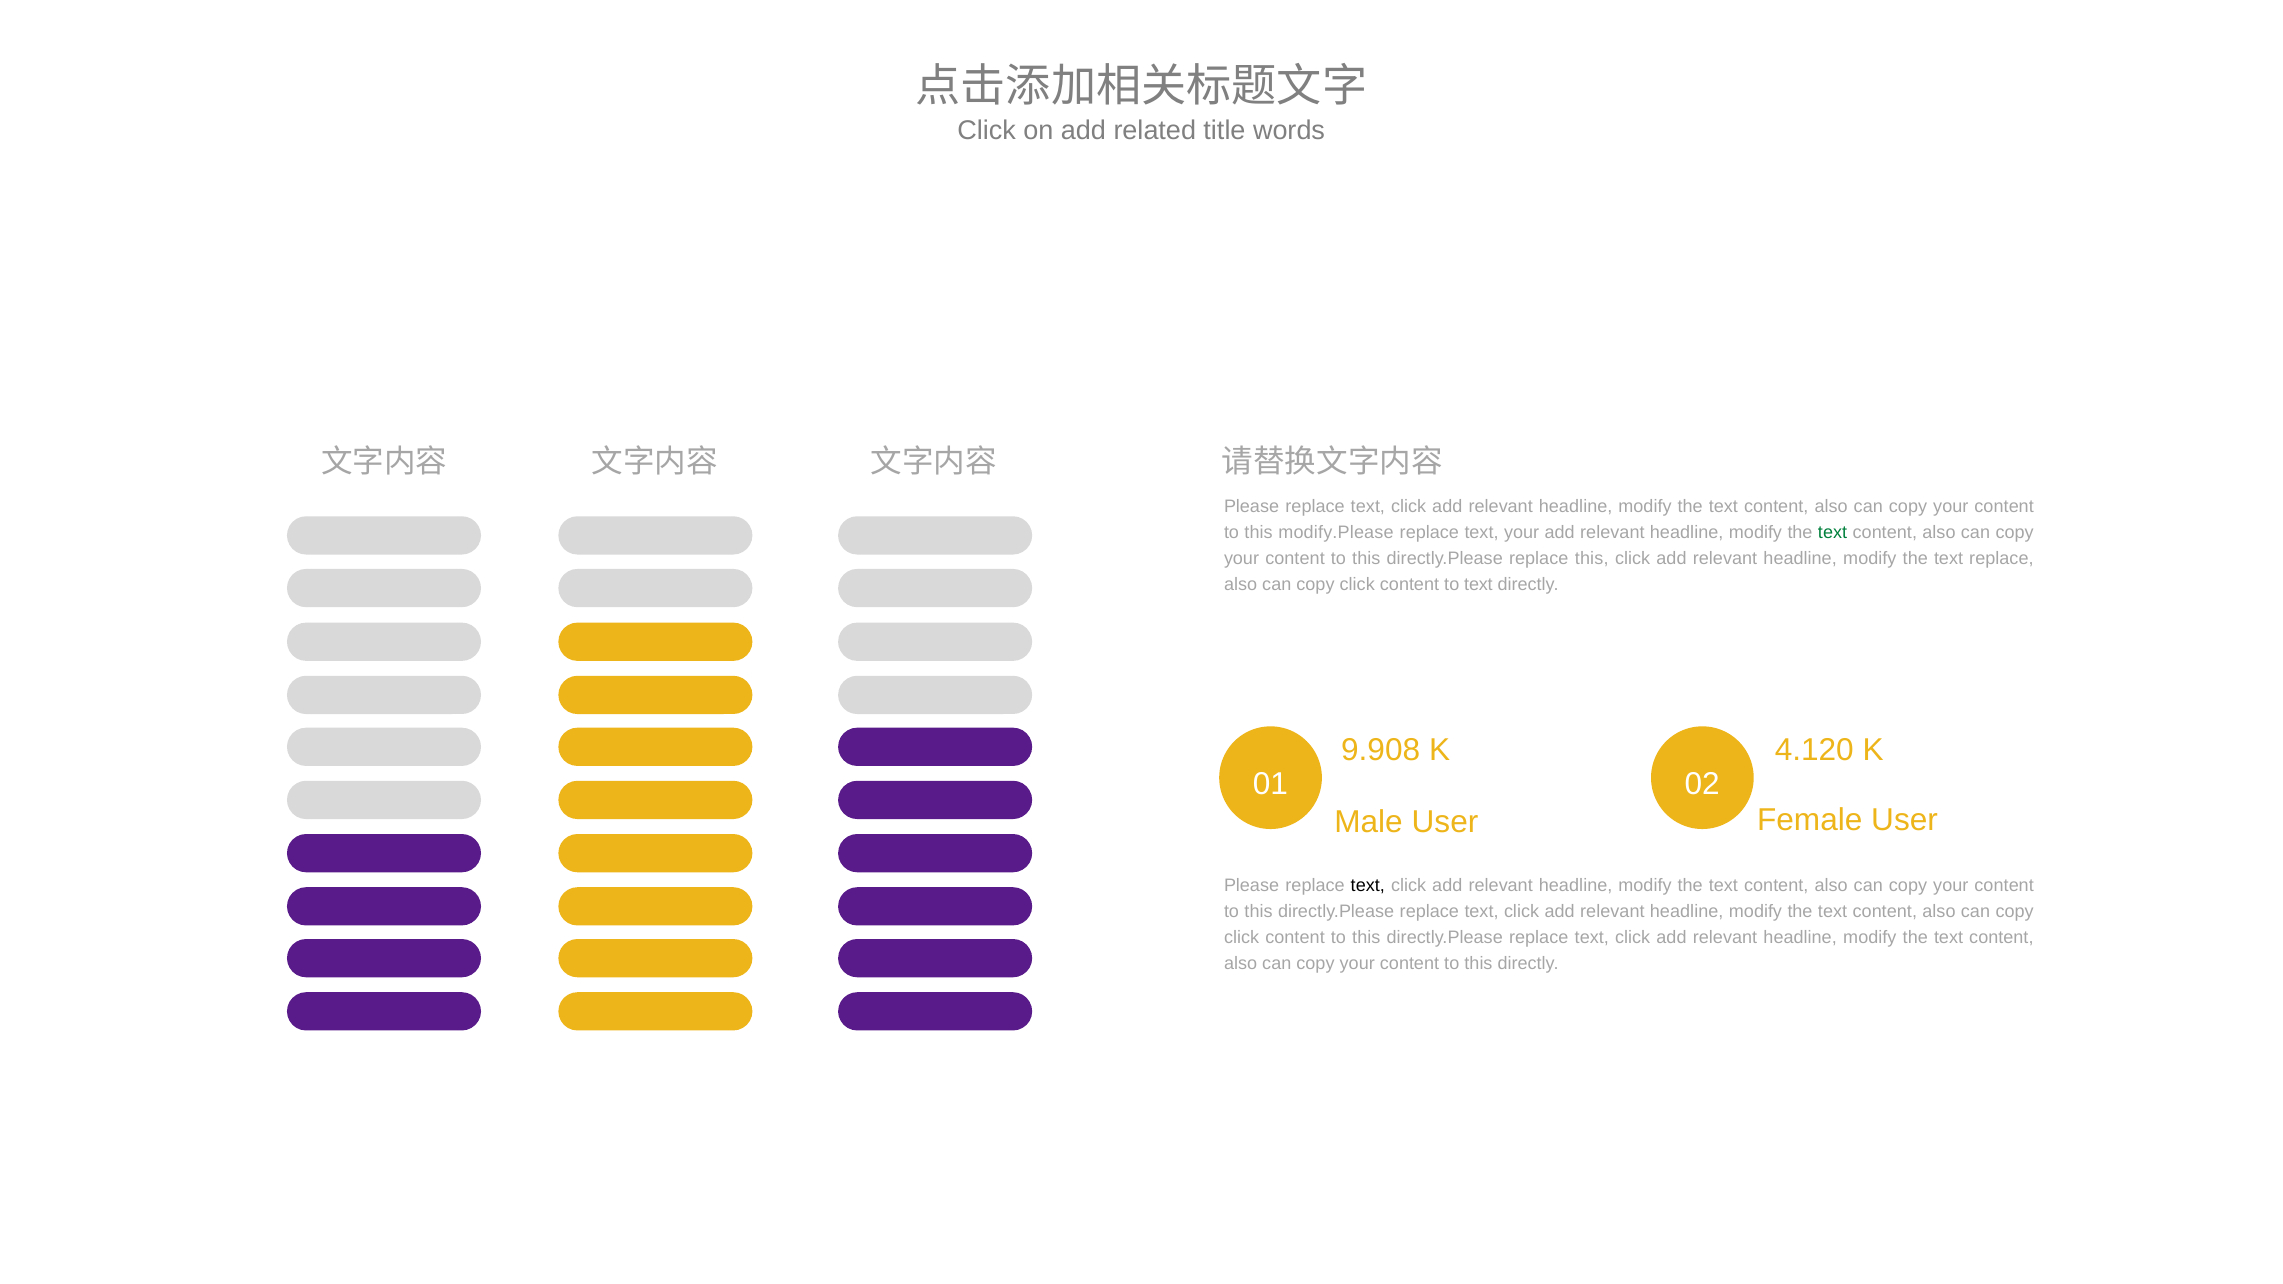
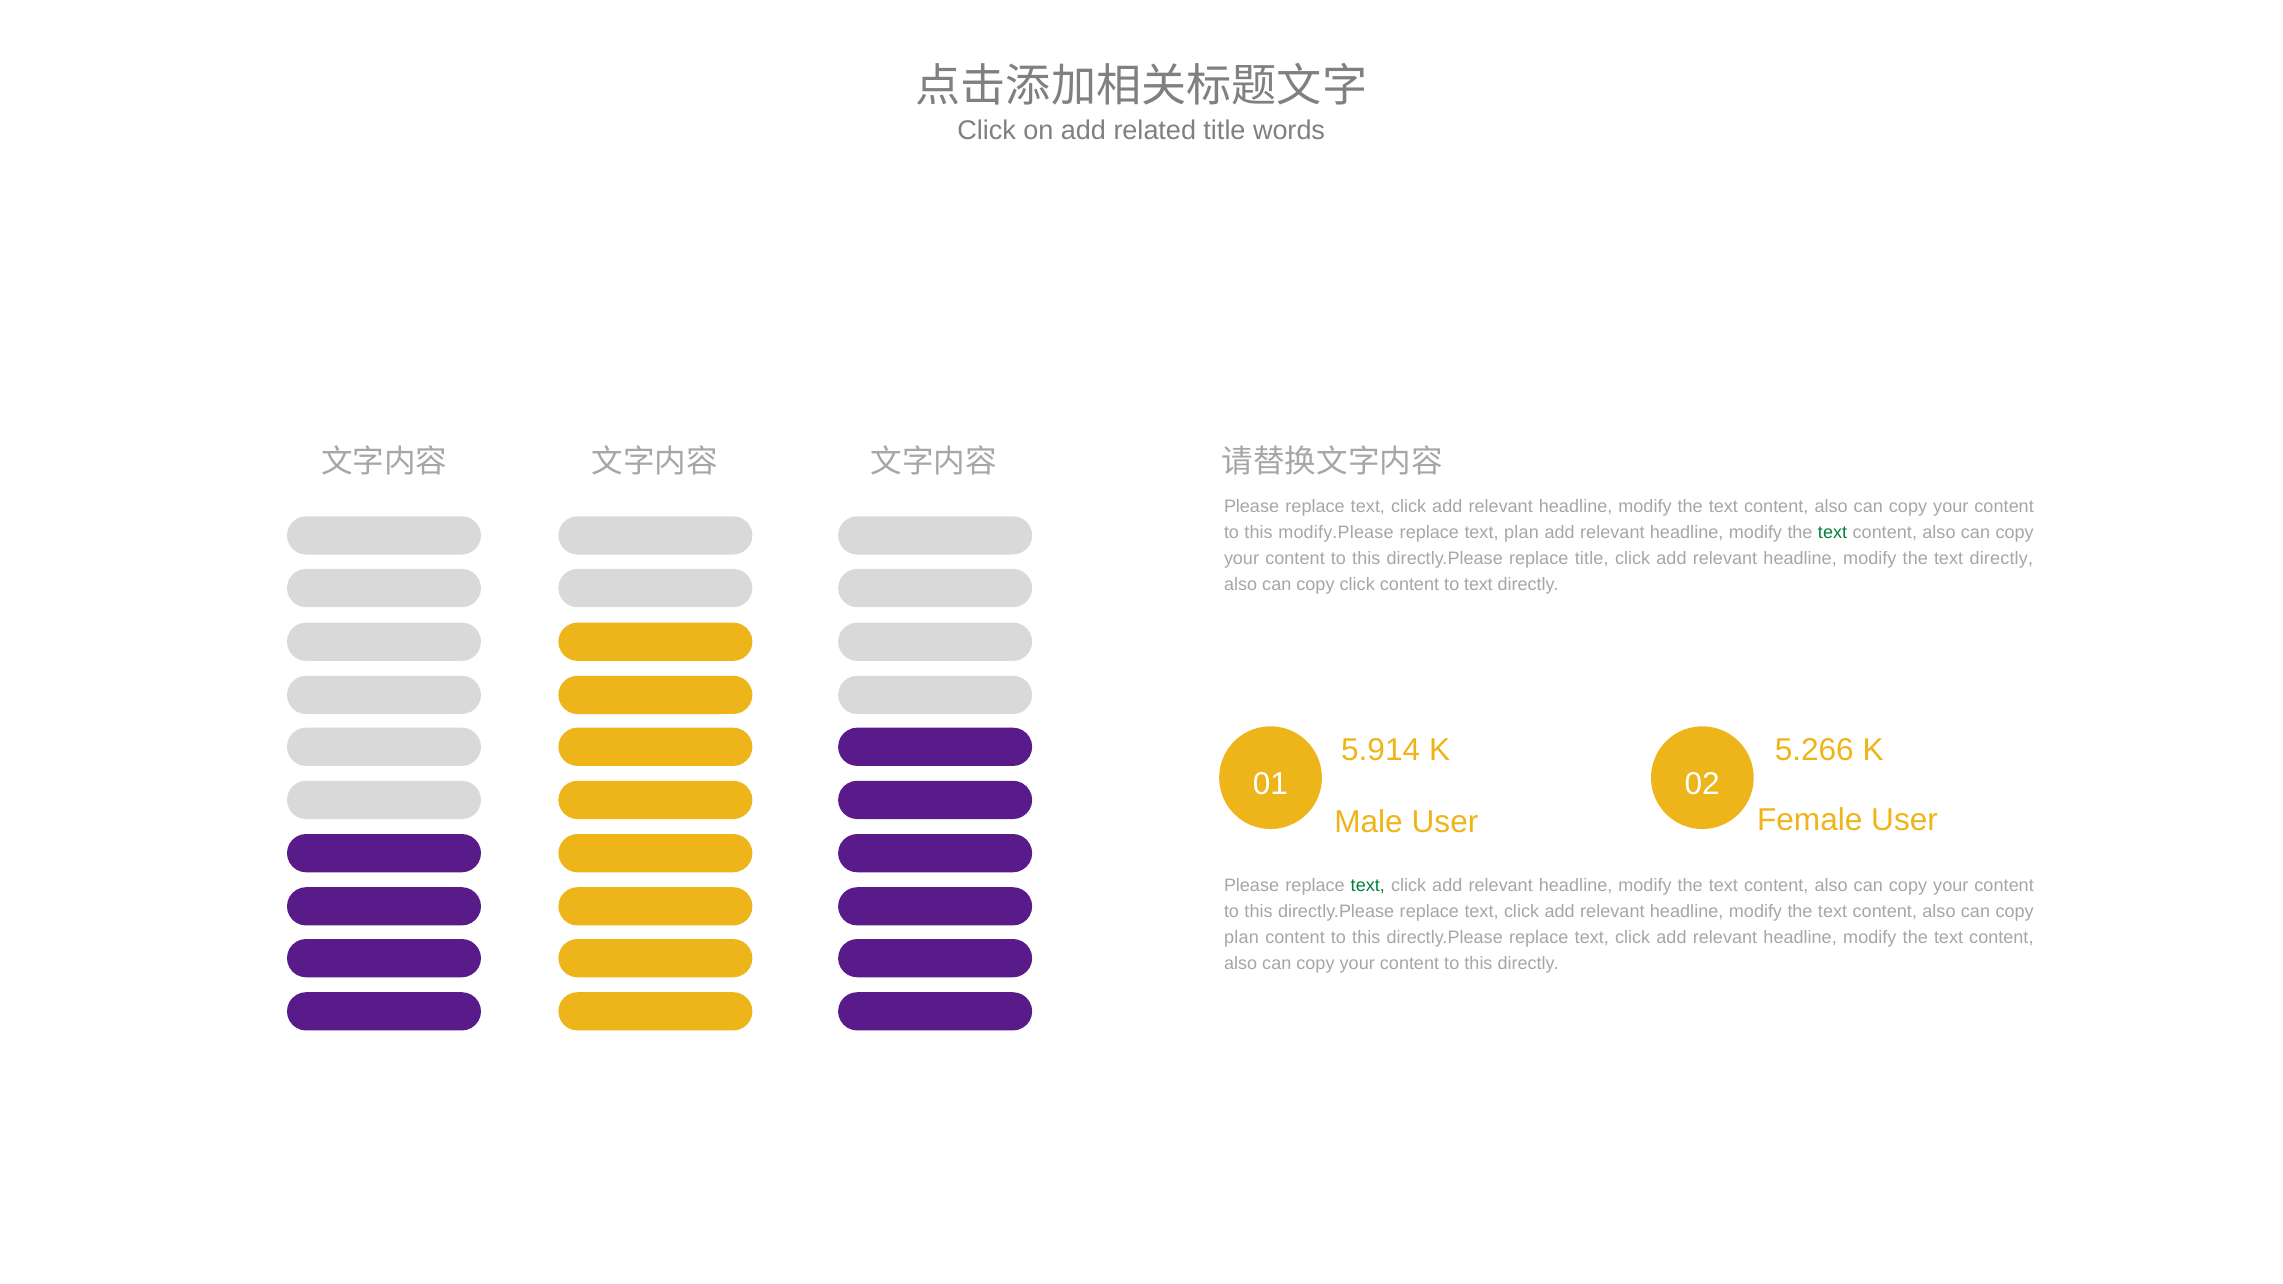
text your: your -> plan (1522, 533)
replace this: this -> title (1592, 559)
the text replace: replace -> directly (2001, 559)
9.908: 9.908 -> 5.914 (1381, 750)
4.120: 4.120 -> 5.266 (1814, 750)
text colour: black -> green (1368, 886)
click: click -> plan (1242, 938)
